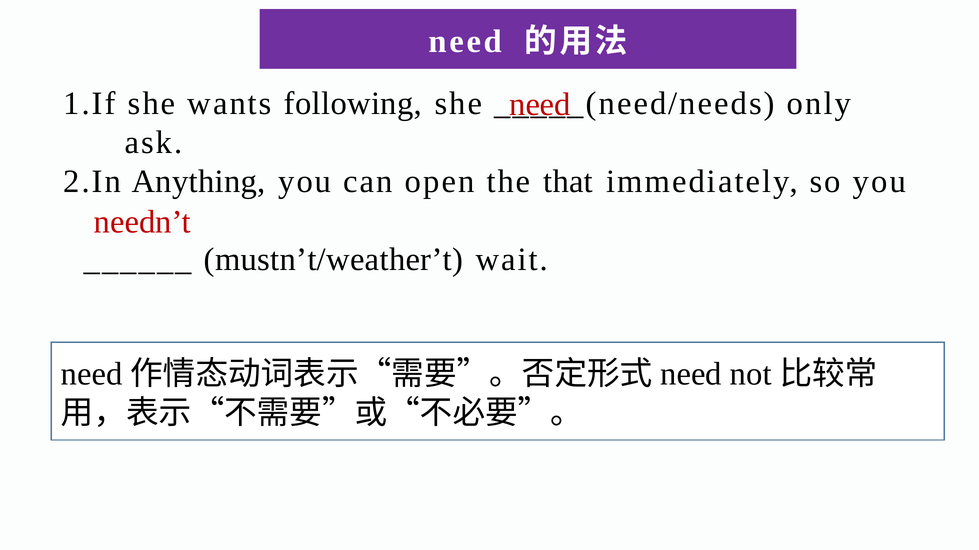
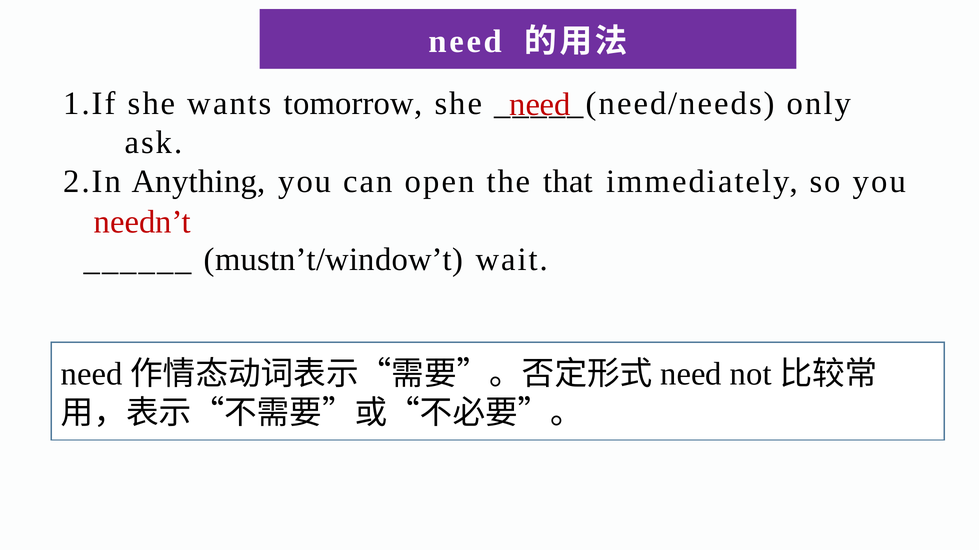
following: following -> tomorrow (353, 103)
mustn’t/weather’t: mustn’t/weather’t -> mustn’t/window’t (334, 260)
